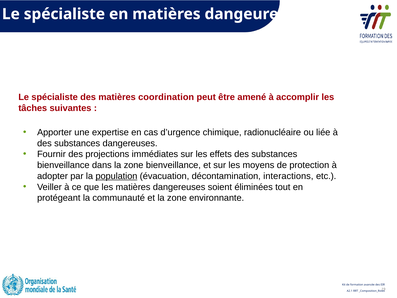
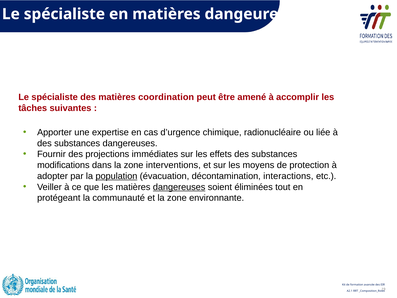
bienveillance: bienveillance -> modifications (63, 165)
zone bienveillance: bienveillance -> interventions (173, 165)
dangereuses underline: none -> present (179, 187)
